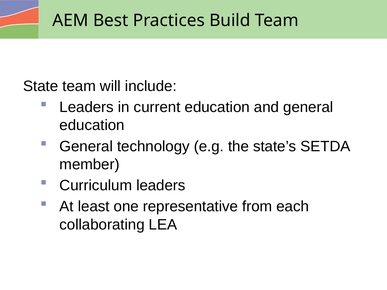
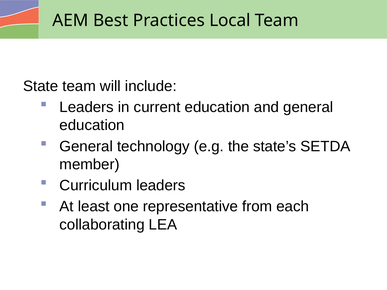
Build: Build -> Local (230, 21)
